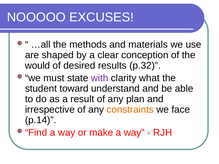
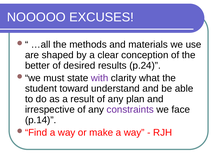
would: would -> better (37, 66)
p.32: p.32 -> p.24 (145, 66)
constraints colour: orange -> purple (130, 110)
